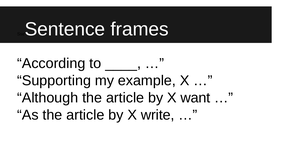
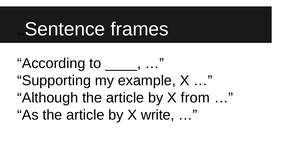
want: want -> from (195, 98)
